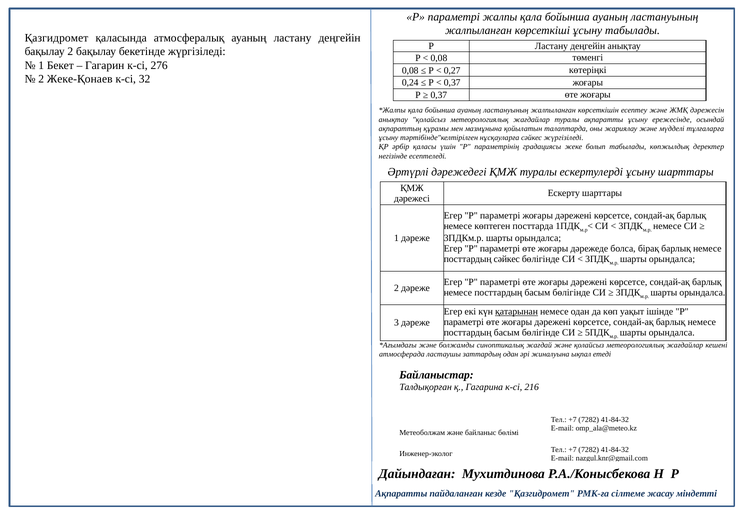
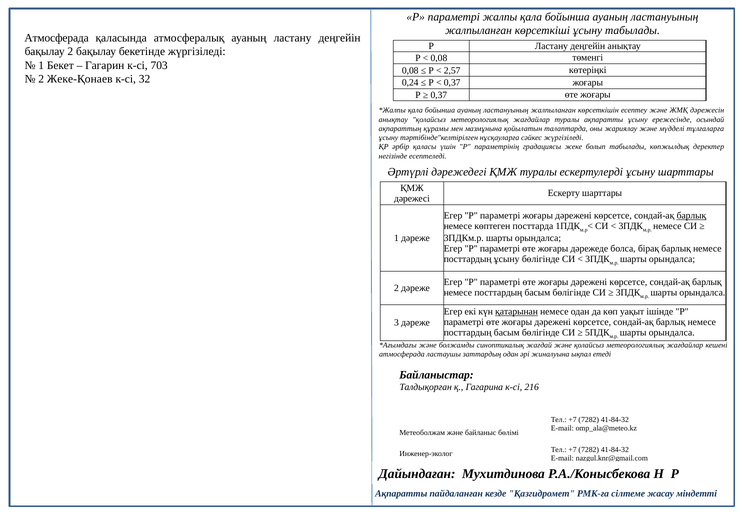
Қазгидромет: Қазгидромет -> Атмосферада (57, 38)
276: 276 -> 703 (159, 65)
0,27: 0,27 -> 2,57 (452, 71)
барлық underline: none -> present (691, 216)
посттардың сәйкес: сәйкес -> ұсыну (507, 259)
